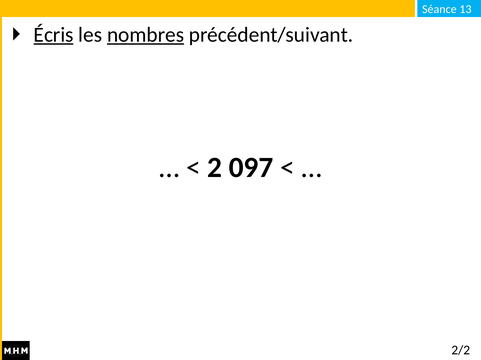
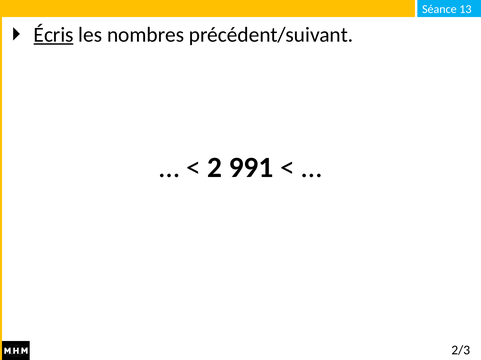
nombres underline: present -> none (146, 35)
097: 097 -> 991 (251, 168)
2/2: 2/2 -> 2/3 (461, 351)
